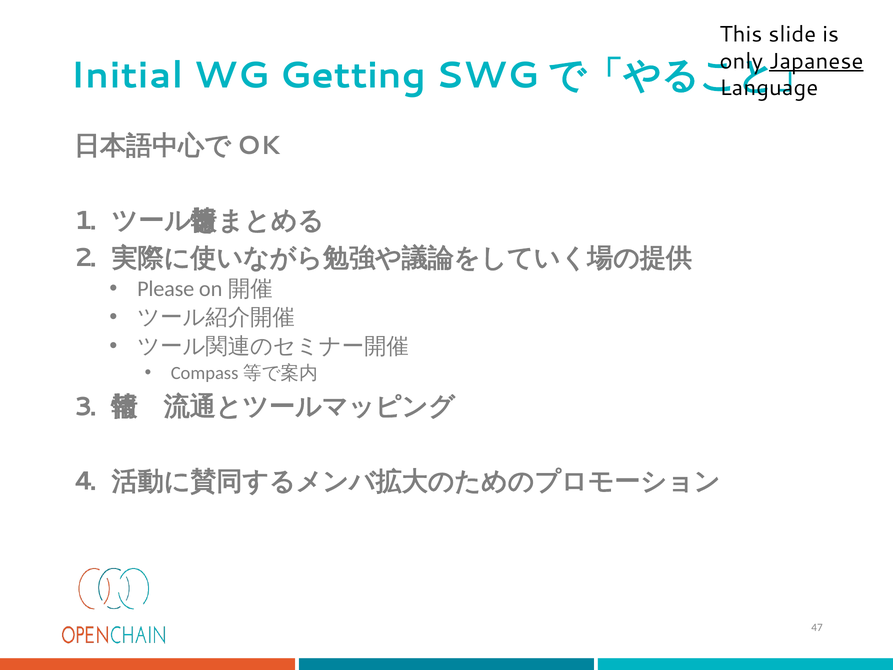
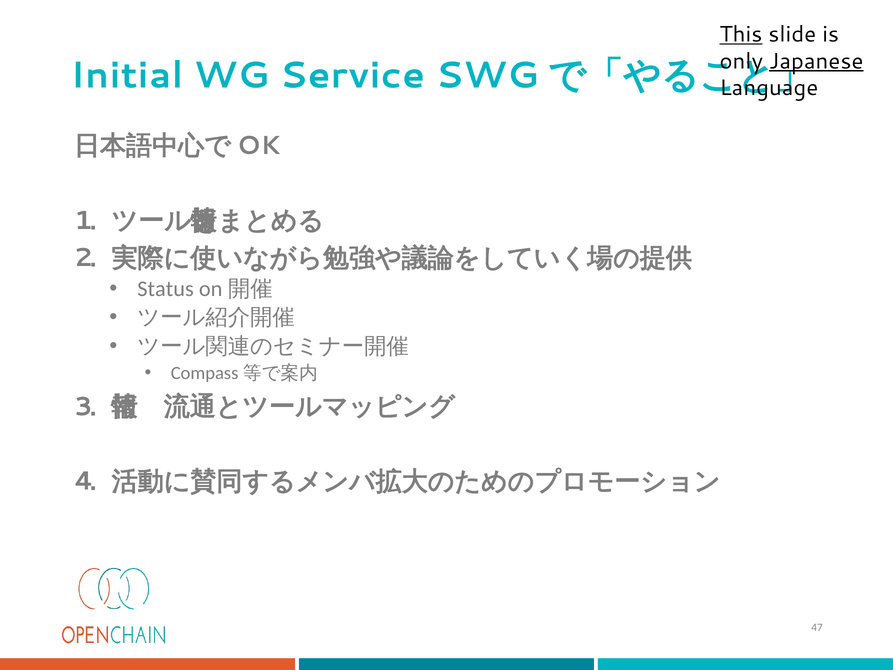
This underline: none -> present (741, 34)
Getting: Getting -> Service (352, 75)
Please: Please -> Status (166, 289)
